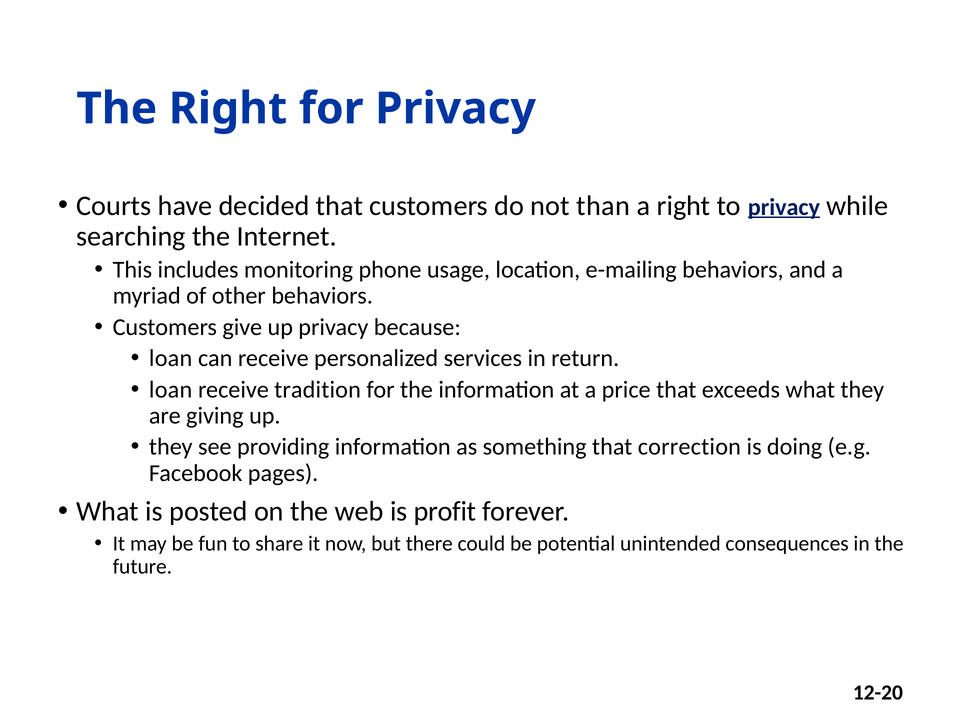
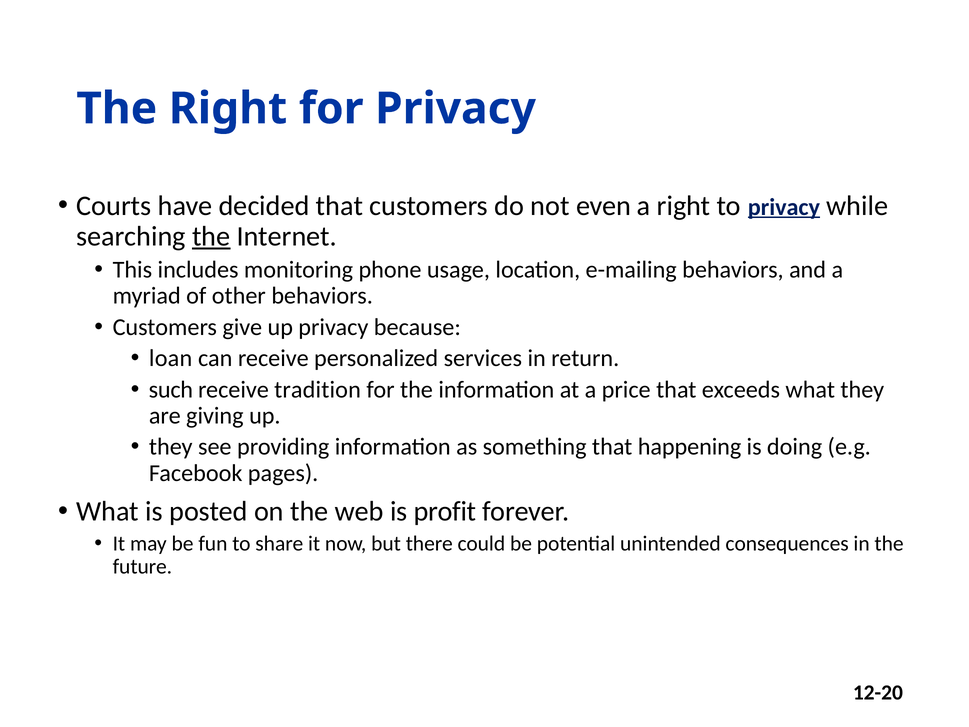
than: than -> even (603, 206)
the underline: none -> present (211, 236)
loan: loan -> such (171, 389)
correction: correction -> happening (690, 447)
